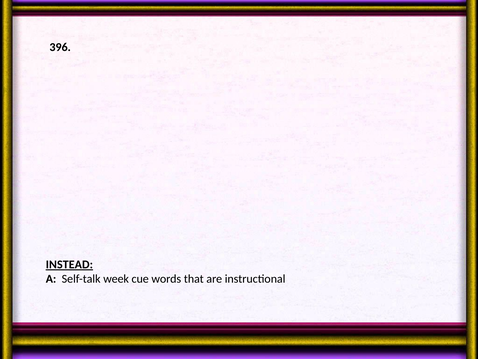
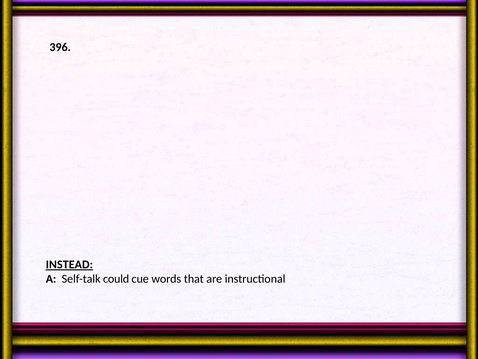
week: week -> could (116, 279)
